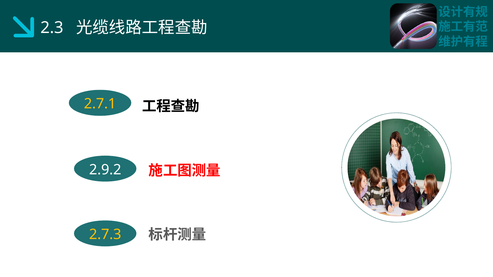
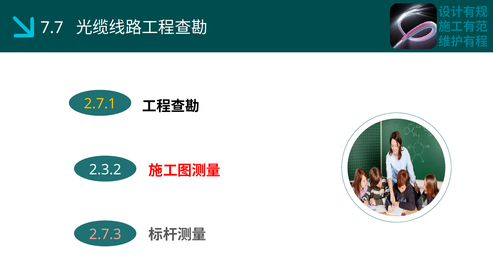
2.3: 2.3 -> 7.7 (52, 28)
2.9.2: 2.9.2 -> 2.3.2 (105, 170)
2.7.3 colour: yellow -> pink (105, 235)
